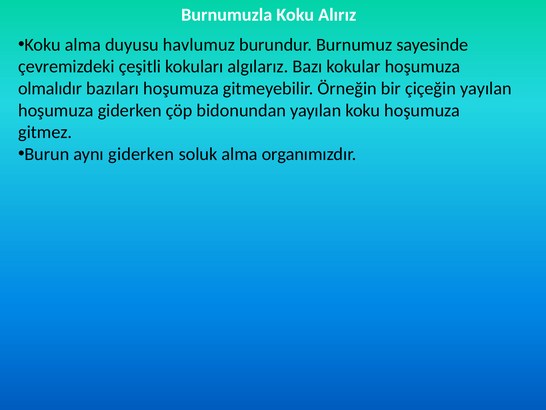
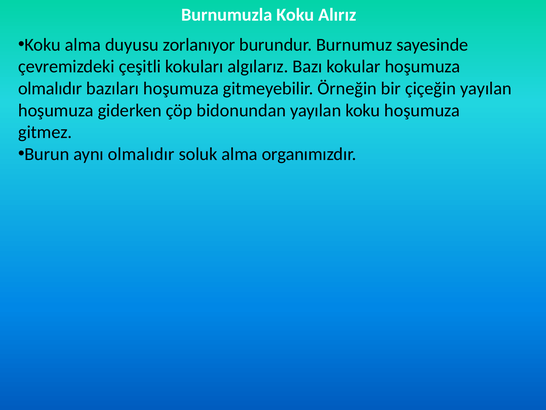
havlumuz: havlumuz -> zorlanıyor (199, 45)
aynı giderken: giderken -> olmalıdır (141, 154)
